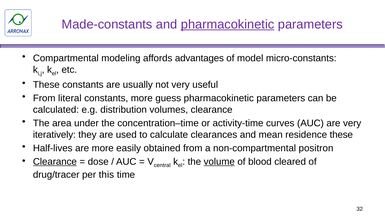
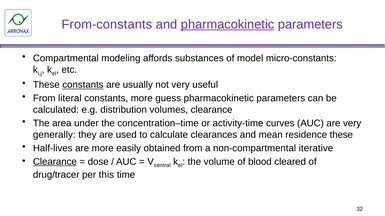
Made-constants: Made-constants -> From-constants (107, 24)
advantages: advantages -> substances (199, 58)
constants underline: none -> present (83, 85)
iteratively: iteratively -> generally (54, 135)
positron: positron -> iterative (316, 149)
volume underline: present -> none (219, 162)
